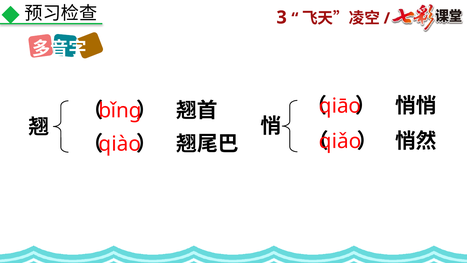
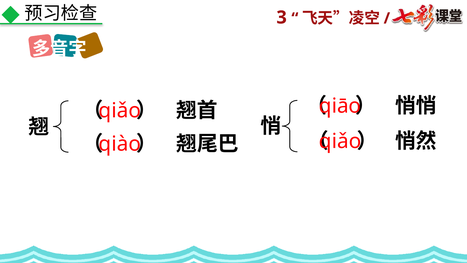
bǐng: bǐng -> qiǎo (120, 111)
